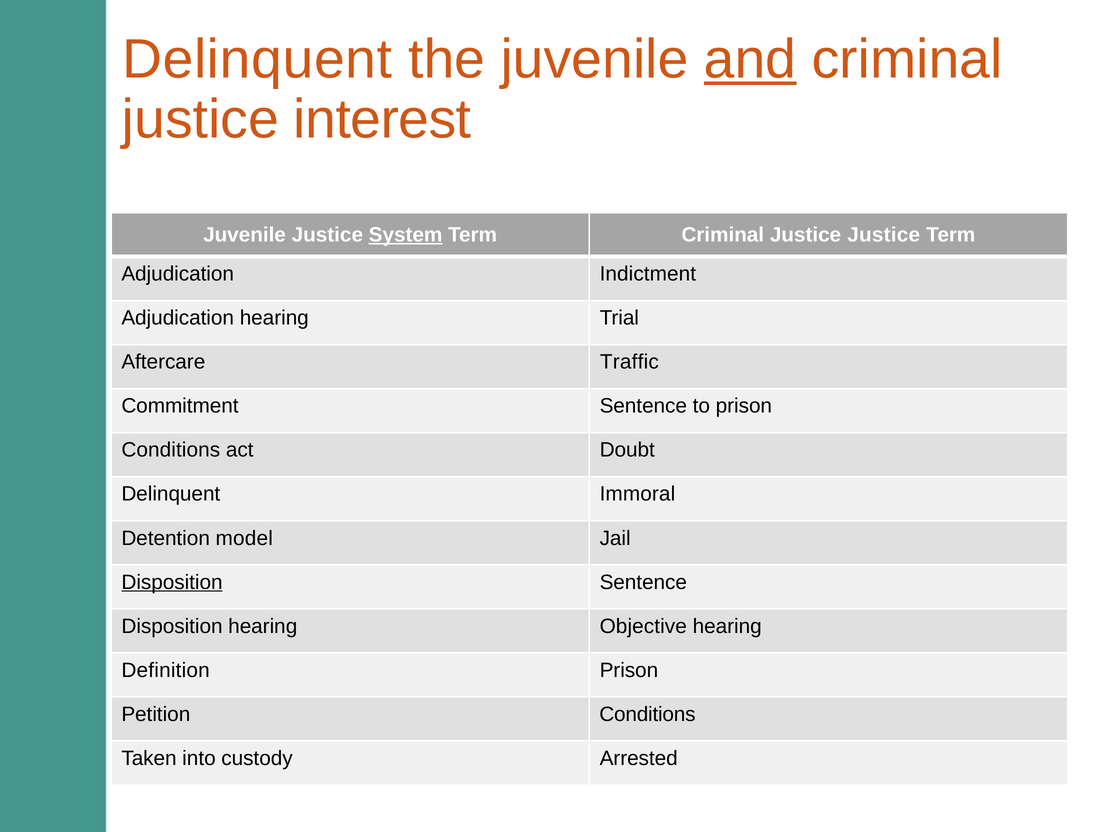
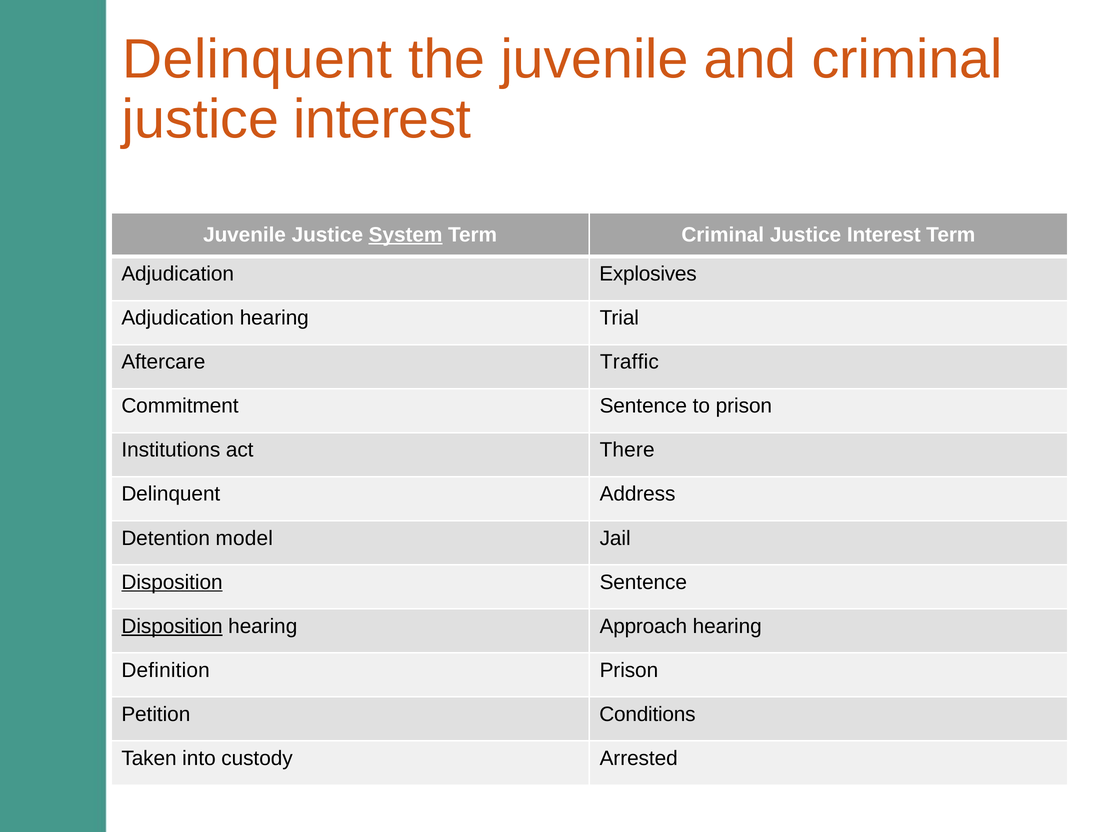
and underline: present -> none (750, 59)
Term Criminal Justice Justice: Justice -> Interest (884, 235)
Indictment: Indictment -> Explosives (648, 274)
Conditions: Conditions -> Institutions (171, 450)
Doubt: Doubt -> There (627, 450)
Immoral: Immoral -> Address (638, 494)
Disposition underline: none -> present (172, 626)
Objective: Objective -> Approach (643, 626)
